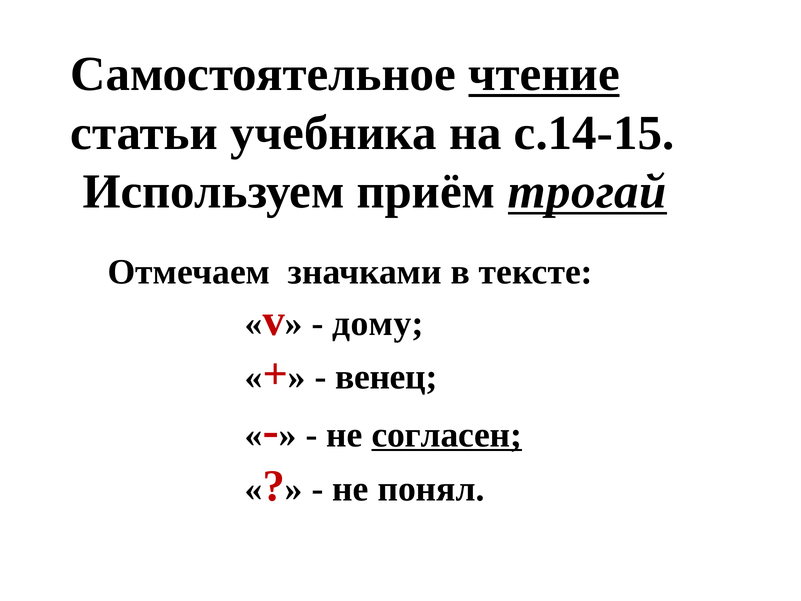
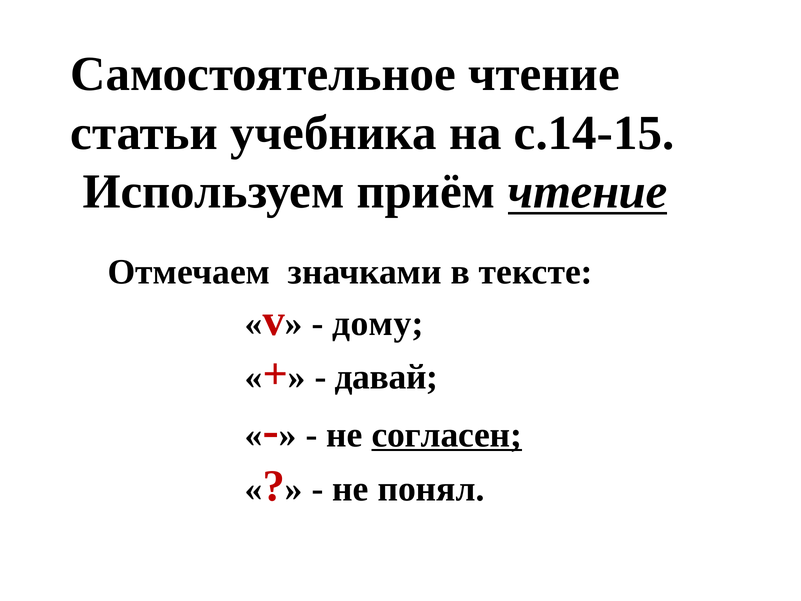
чтение underline: present -> none (544, 74)
приём трогай: трогай -> чтение (588, 192)
венец: венец -> давай (386, 377)
